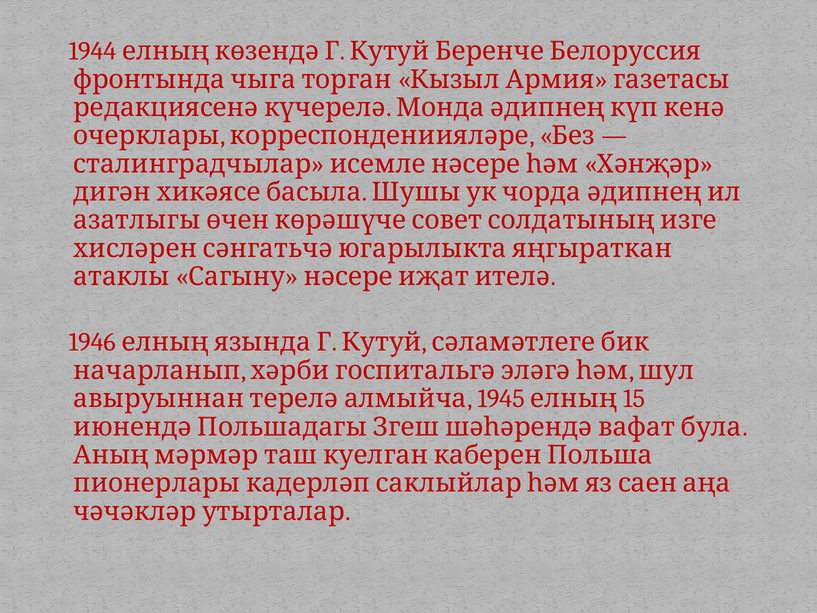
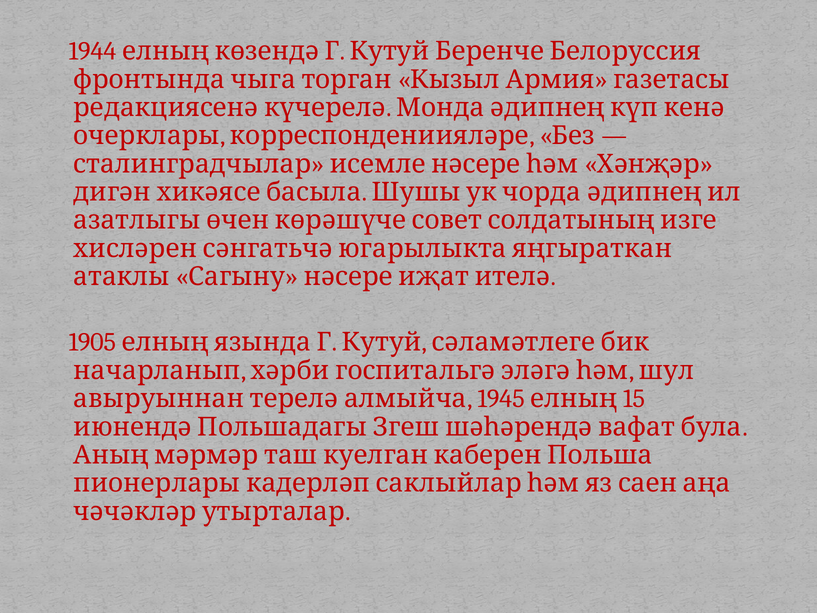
1946: 1946 -> 1905 (92, 342)
